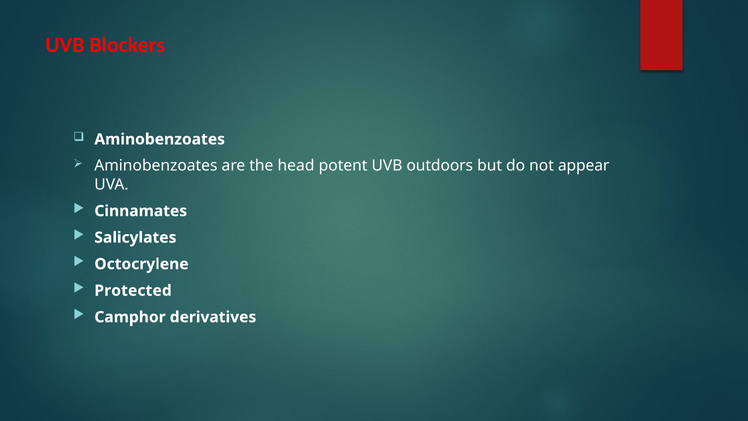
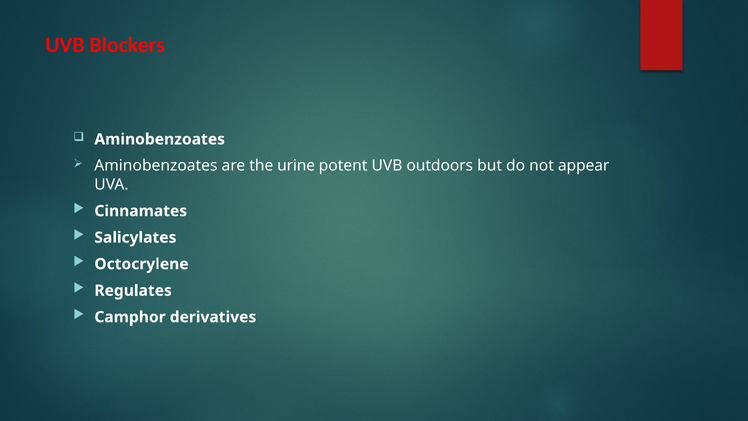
head: head -> urine (296, 166)
Protected: Protected -> Regulates (133, 290)
